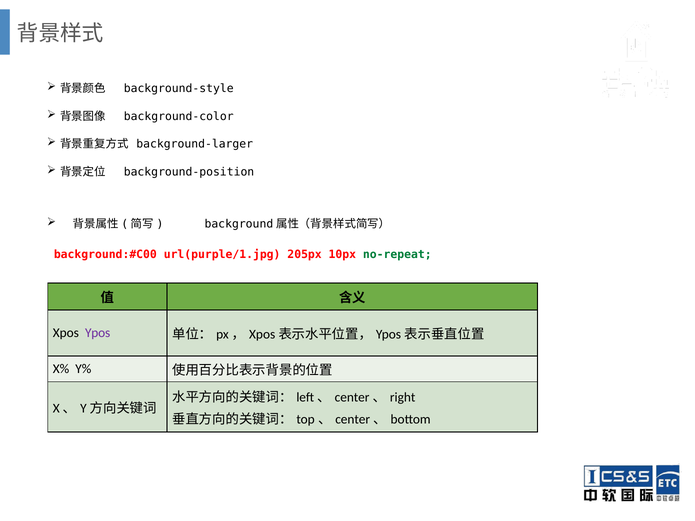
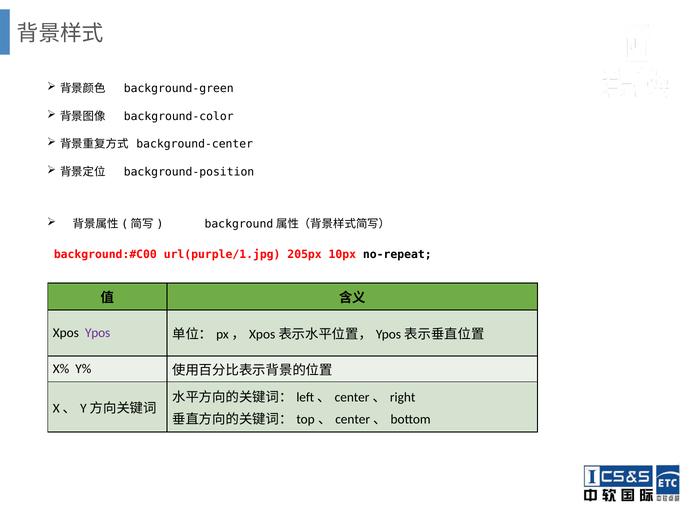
background-style: background-style -> background-green (179, 88)
background-larger: background-larger -> background-center (195, 144)
no-repeat colour: green -> black (397, 254)
